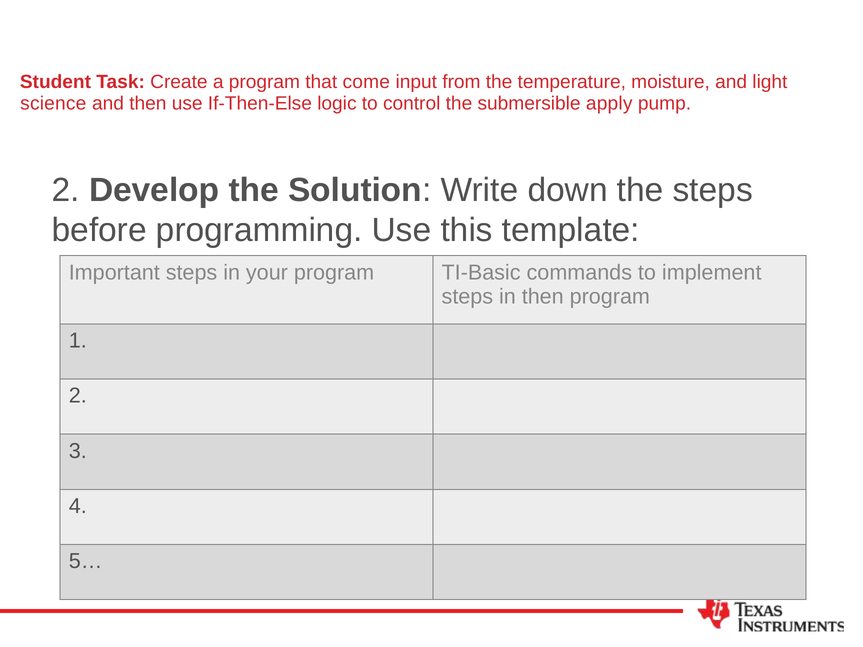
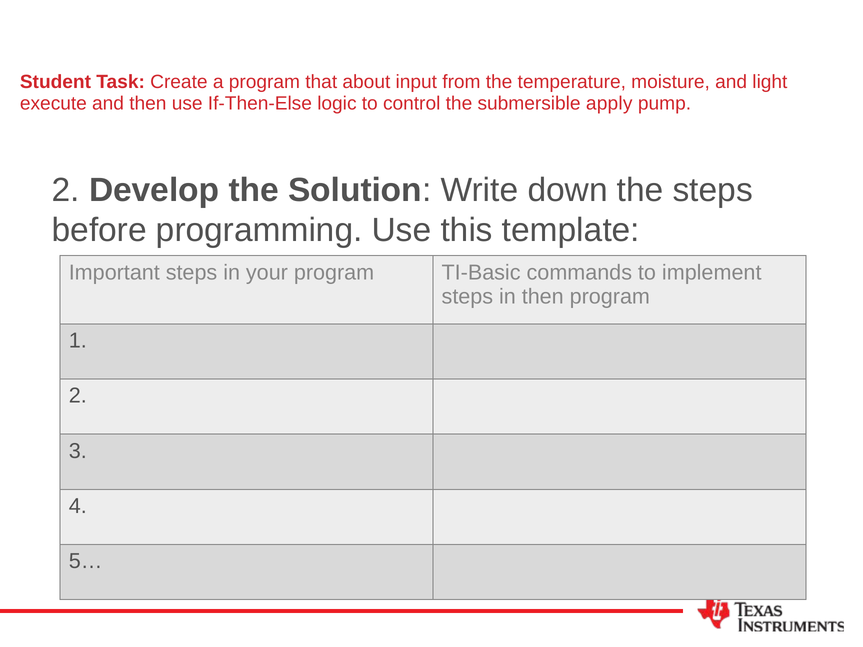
come: come -> about (366, 82)
science: science -> execute (53, 103)
